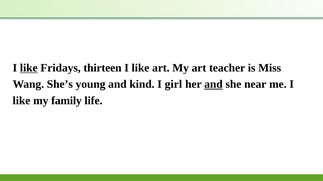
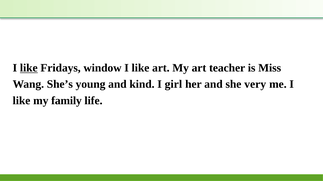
thirteen: thirteen -> window (103, 68)
and underline: present -> none (213, 85)
near: near -> very (255, 85)
